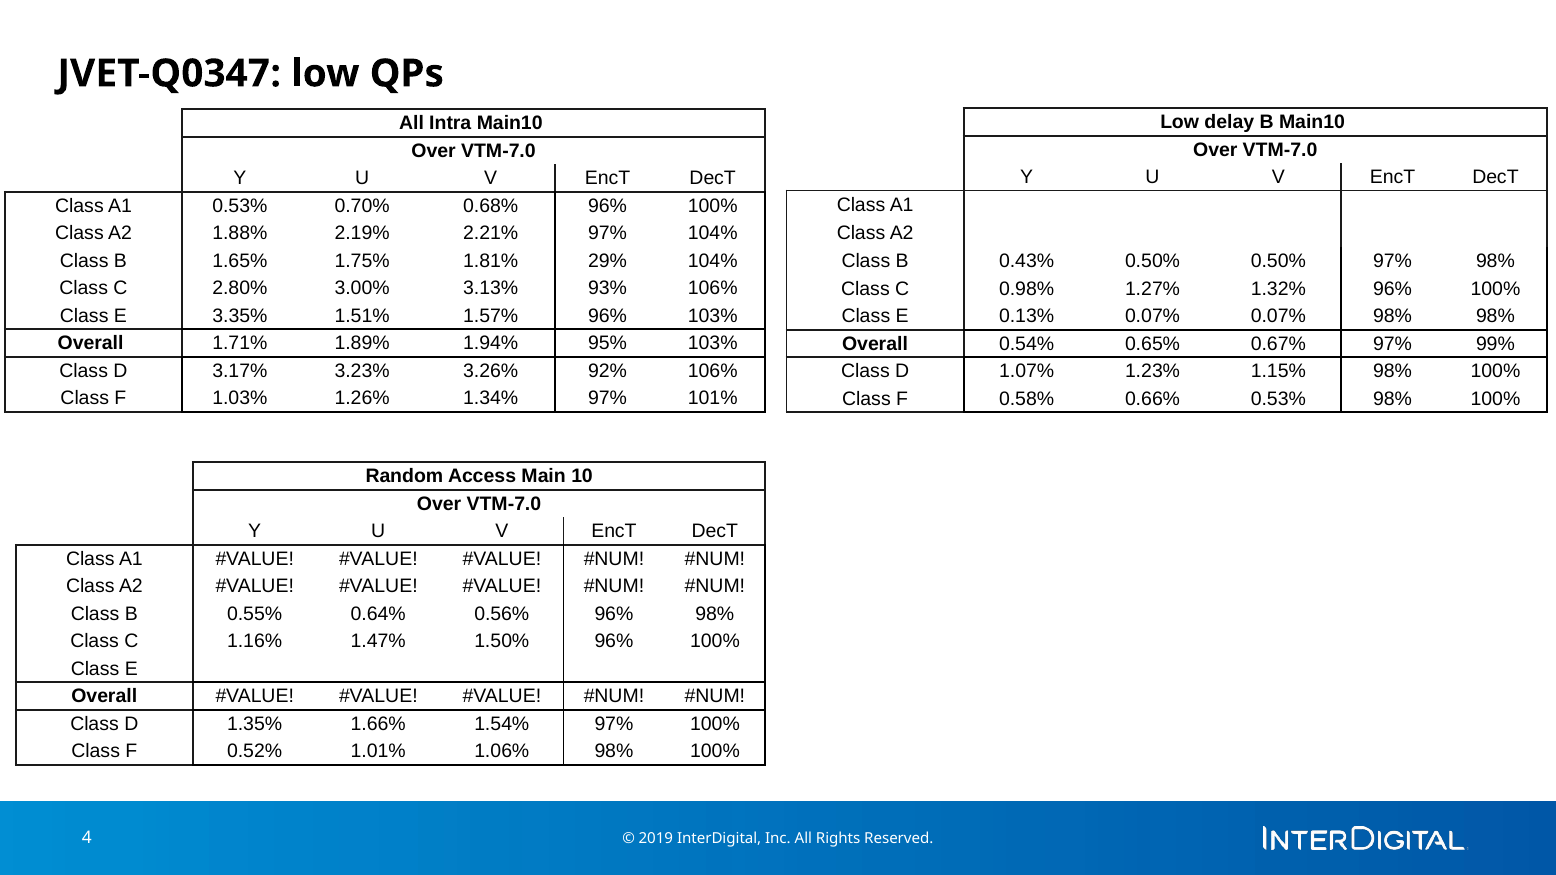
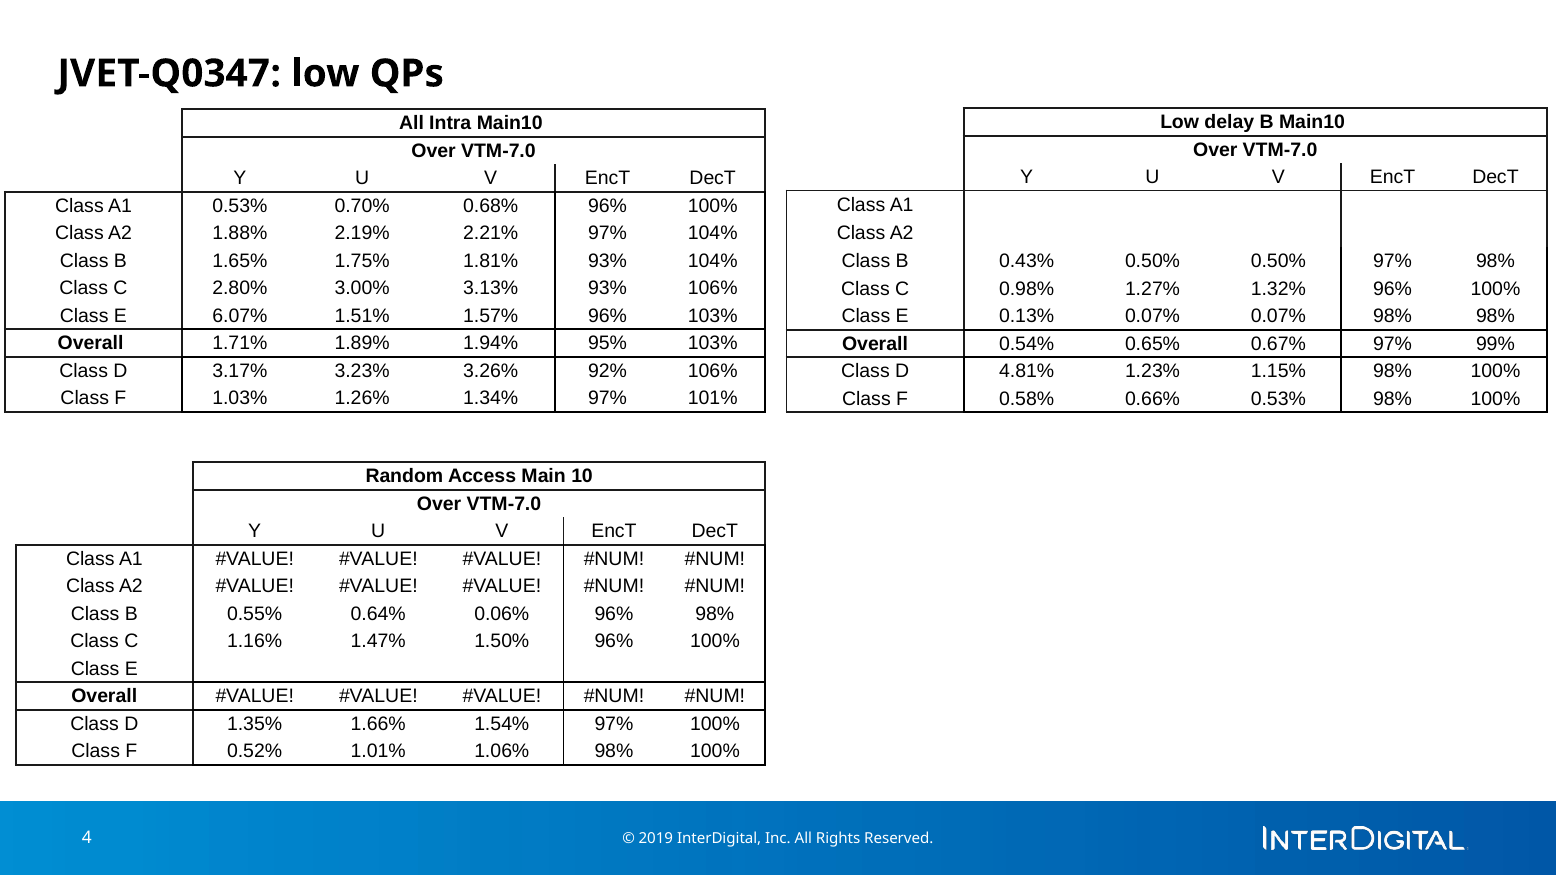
1.81% 29%: 29% -> 93% (608, 261)
3.35%: 3.35% -> 6.07% (240, 316)
1.07%: 1.07% -> 4.81% (1027, 371)
0.56%: 0.56% -> 0.06% (502, 614)
